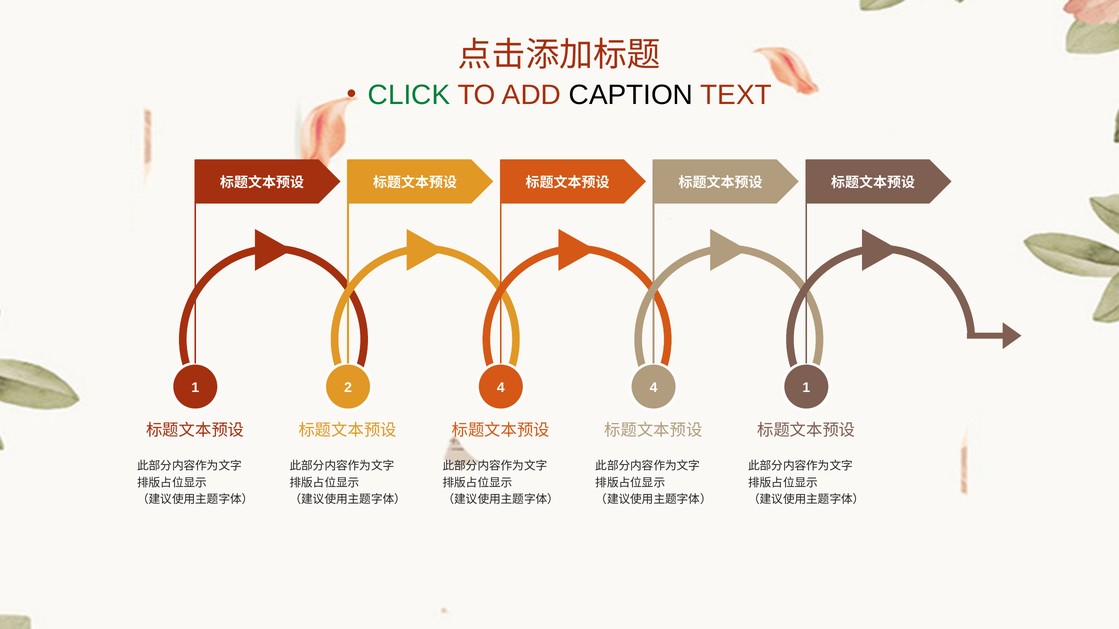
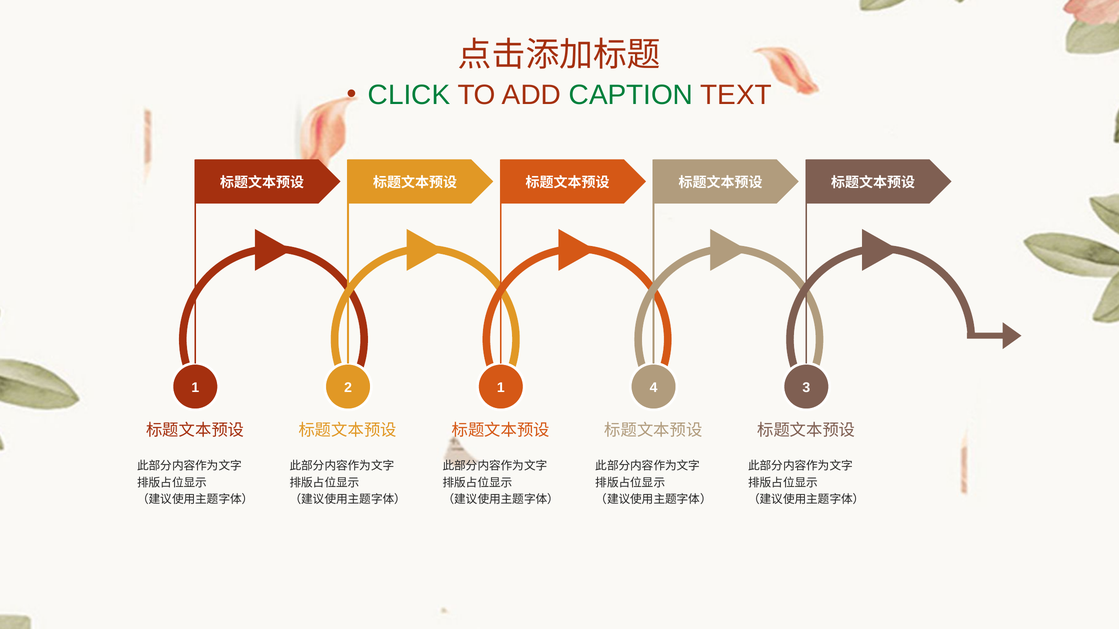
CAPTION colour: black -> green (631, 95)
2 4: 4 -> 1 (501, 388)
4 1: 1 -> 3 (806, 388)
